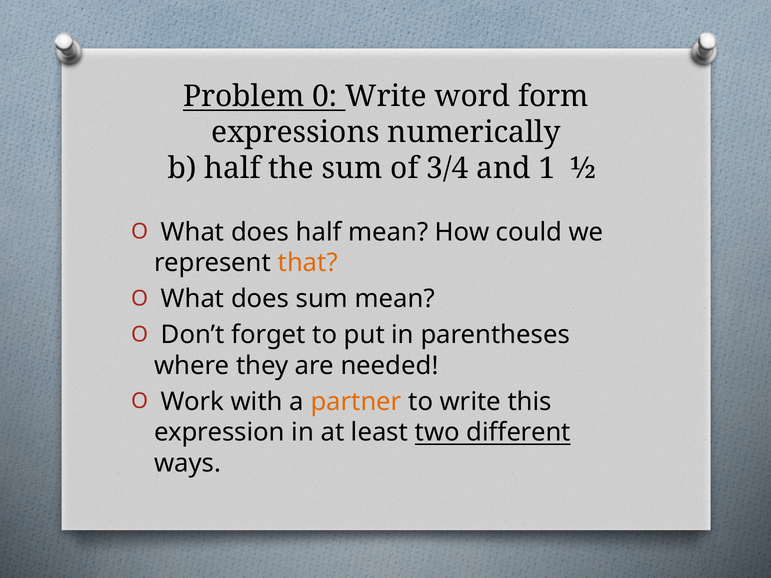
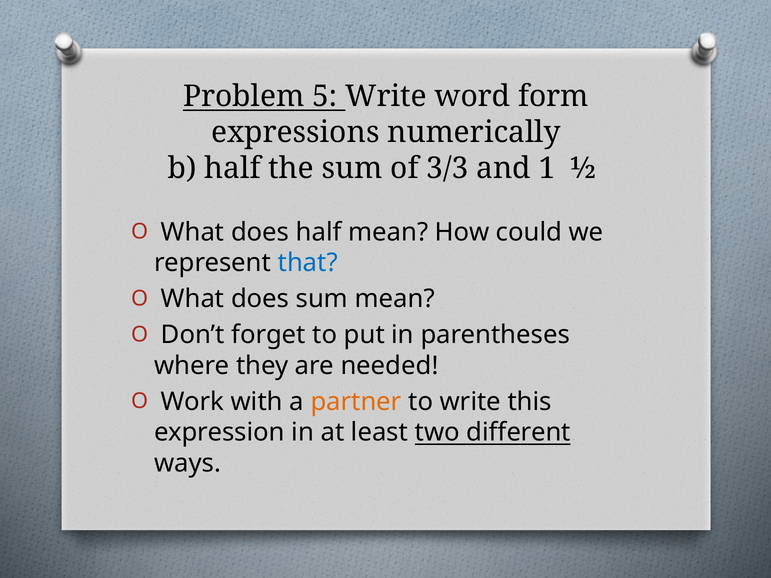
0: 0 -> 5 (325, 96)
3/4: 3/4 -> 3/3 (447, 168)
that colour: orange -> blue (308, 263)
